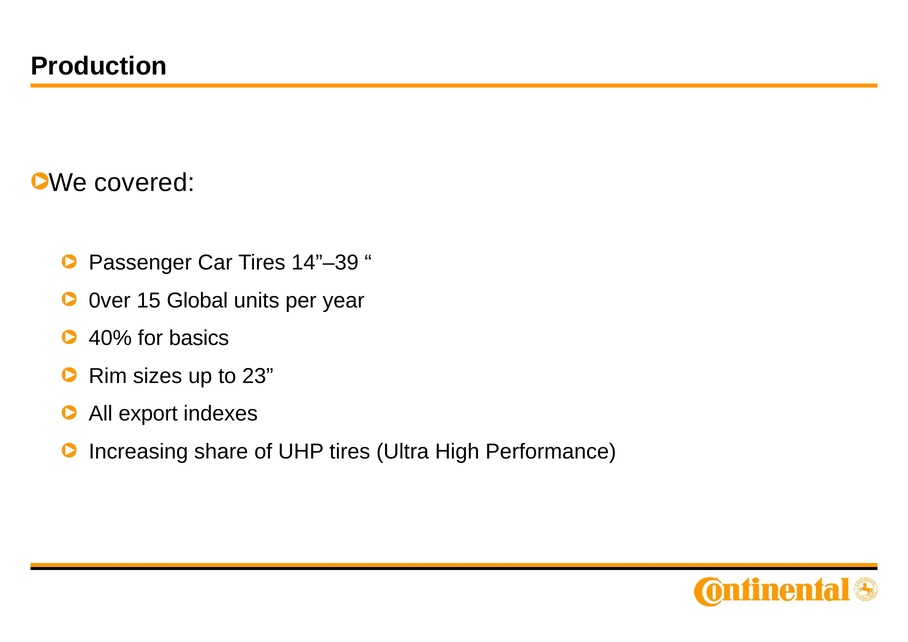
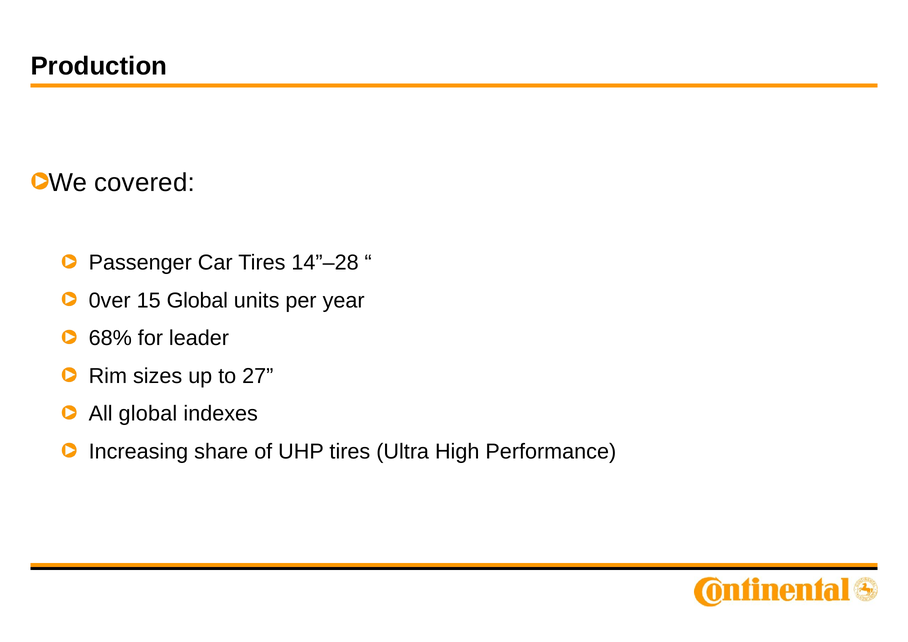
14”–39: 14”–39 -> 14”–28 (325, 263)
40%: 40% -> 68% (110, 338)
basics: basics -> leader (199, 338)
23: 23 -> 27 (258, 376)
All export: export -> global (148, 414)
